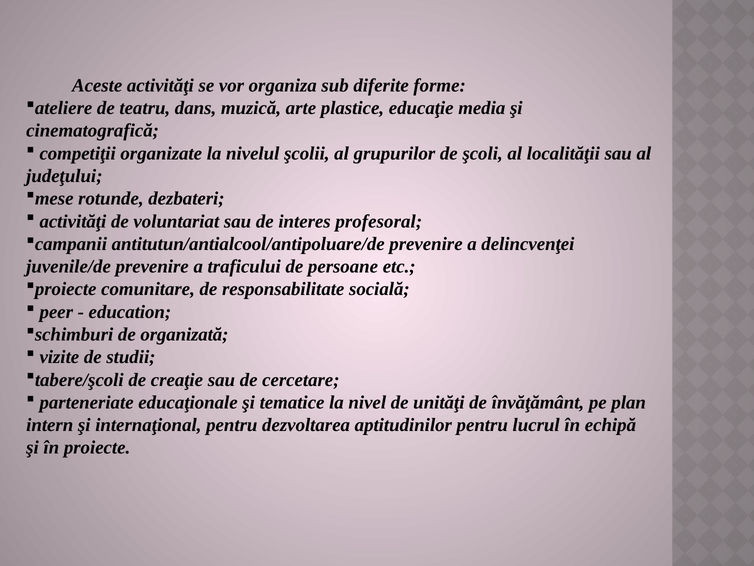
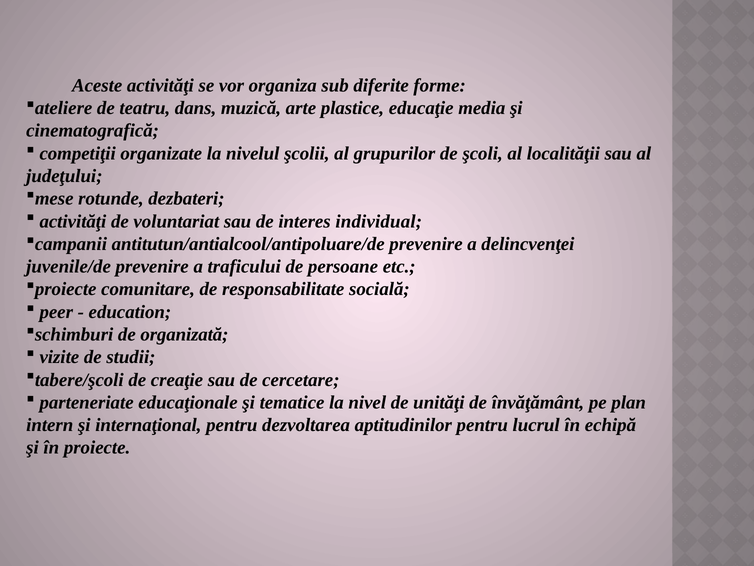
profesoral: profesoral -> individual (379, 221)
